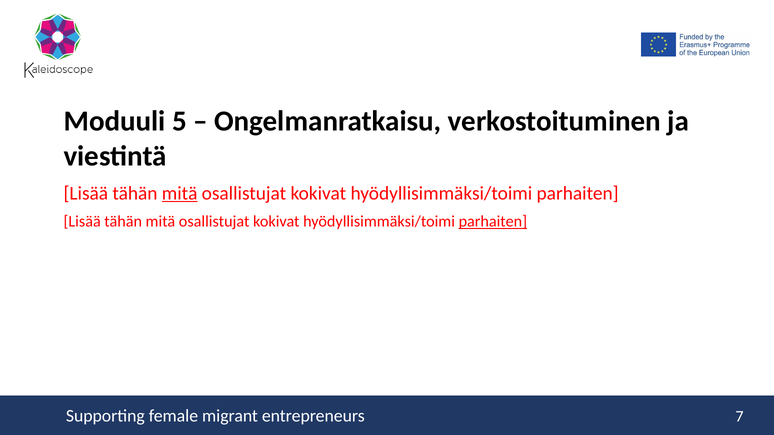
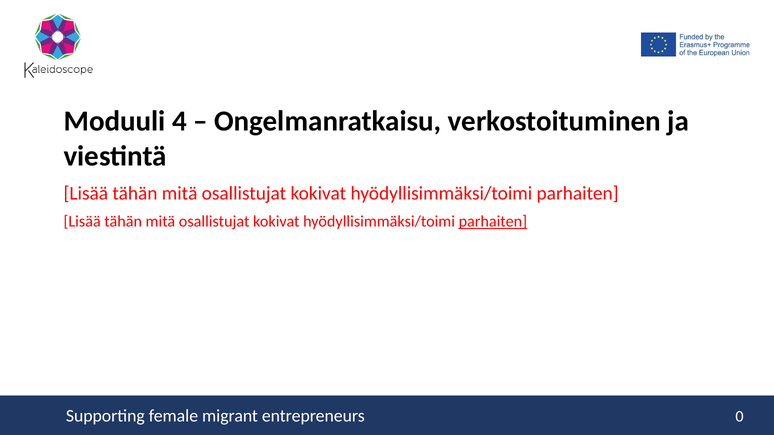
5: 5 -> 4 (179, 121)
mitä underline: present -> none (180, 194)
7: 7 -> 0 (740, 417)
